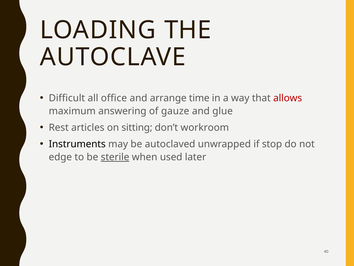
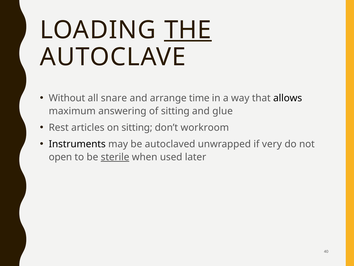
THE underline: none -> present (188, 30)
Difficult: Difficult -> Without (67, 98)
office: office -> snare (114, 98)
allows colour: red -> black (288, 98)
of gauze: gauze -> sitting (175, 111)
stop: stop -> very (272, 144)
edge: edge -> open (60, 157)
